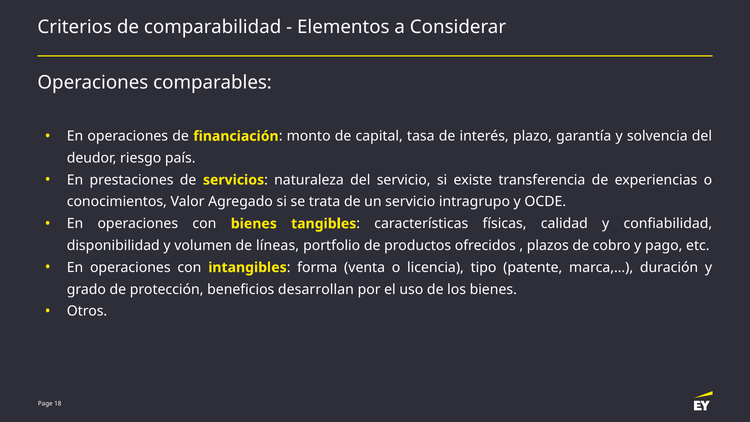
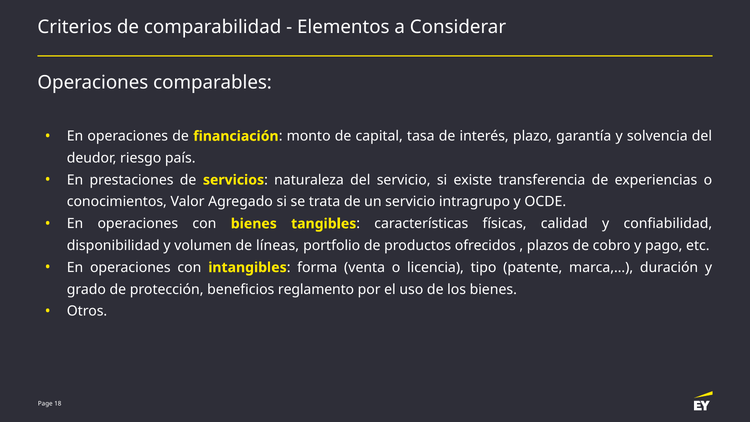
desarrollan: desarrollan -> reglamento (316, 289)
